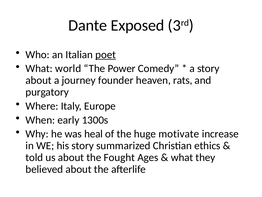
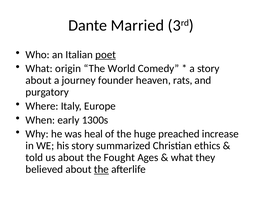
Exposed: Exposed -> Married (137, 25)
world: world -> origin (68, 68)
Power: Power -> World (122, 68)
motivate: motivate -> preached (179, 134)
the underline: none -> present (101, 169)
